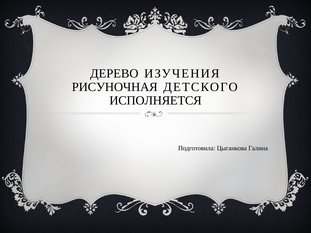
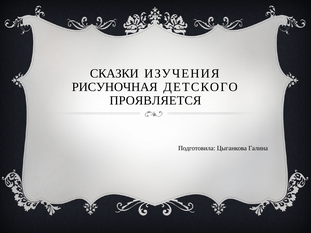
ДЕРЕВО: ДЕРЕВО -> СКАЗКИ (114, 74)
ИСПОЛНЯЕТСЯ: ИСПОЛНЯЕТСЯ -> ПРОЯВЛЯЕТСЯ (155, 101)
